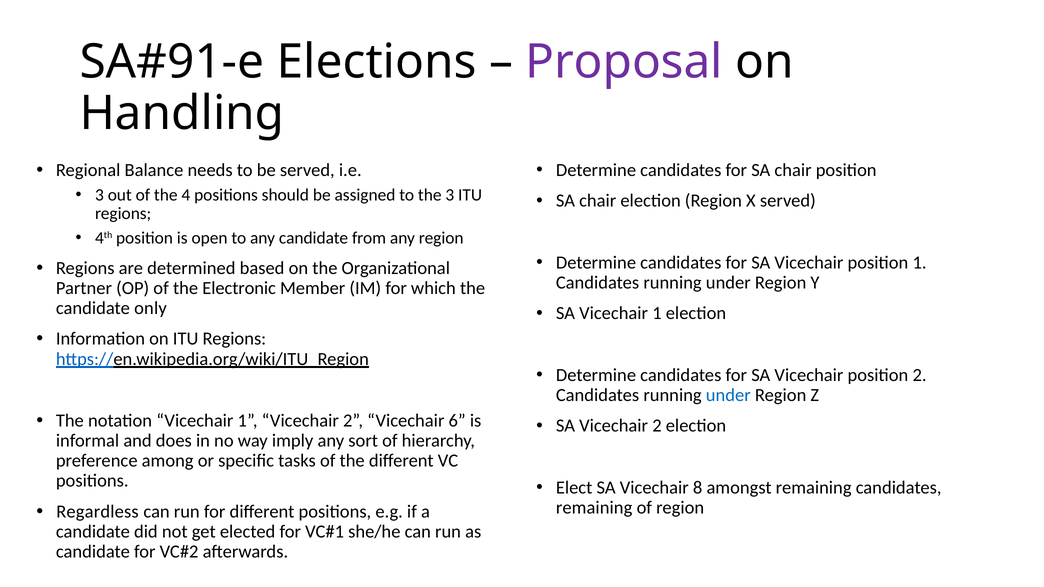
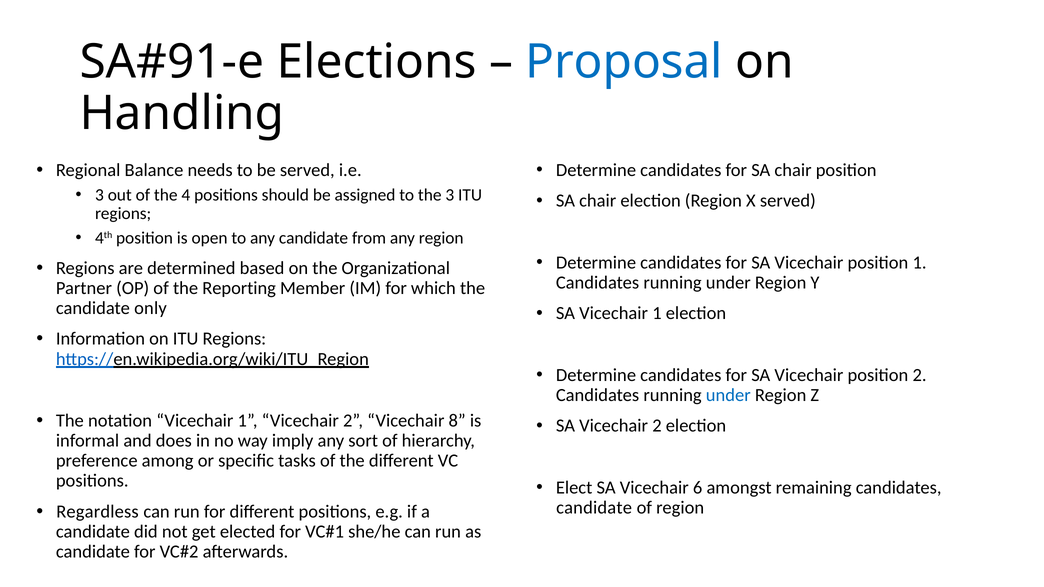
Proposal colour: purple -> blue (624, 62)
Electronic: Electronic -> Reporting (239, 288)
6: 6 -> 8 (457, 421)
8: 8 -> 6 (698, 488)
remaining: remaining -> candidate (594, 508)
